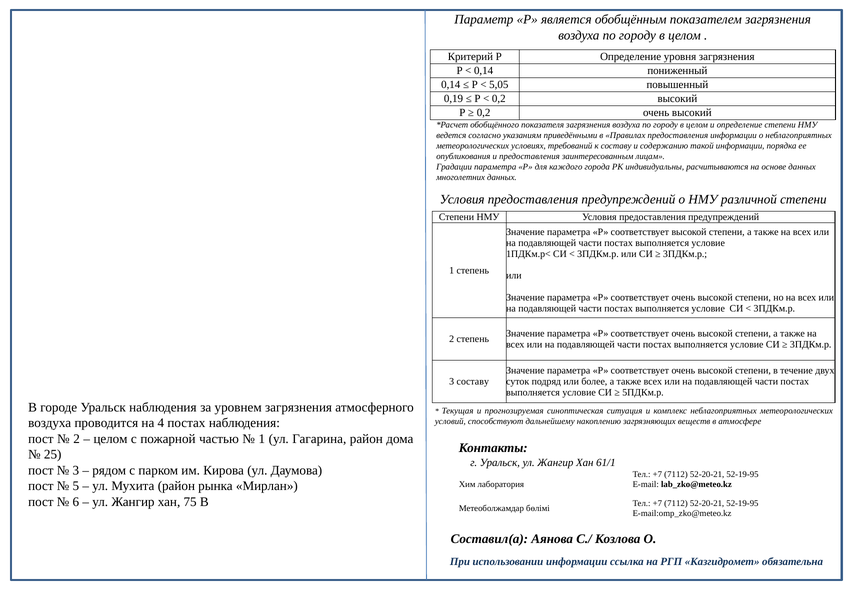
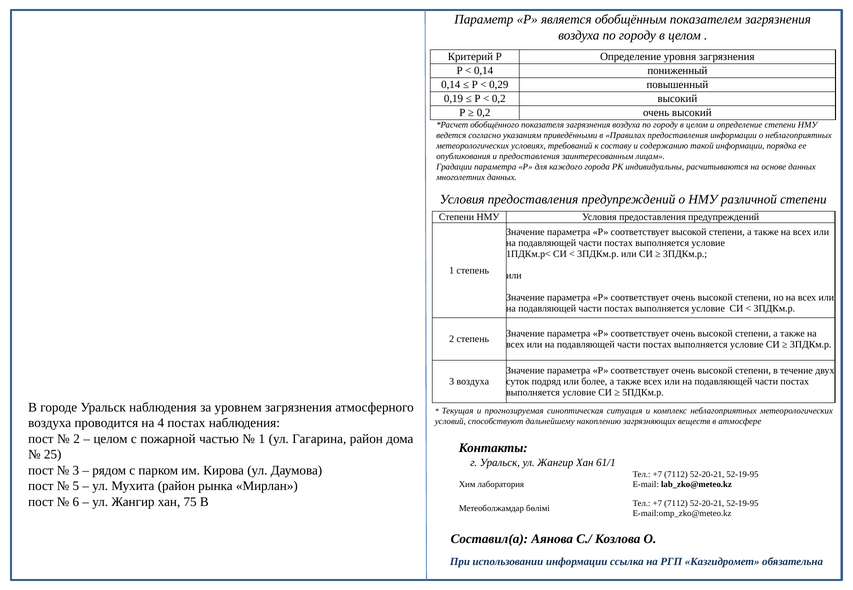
5,05: 5,05 -> 0,29 (499, 85)
3 составу: составу -> воздуха (473, 382)
